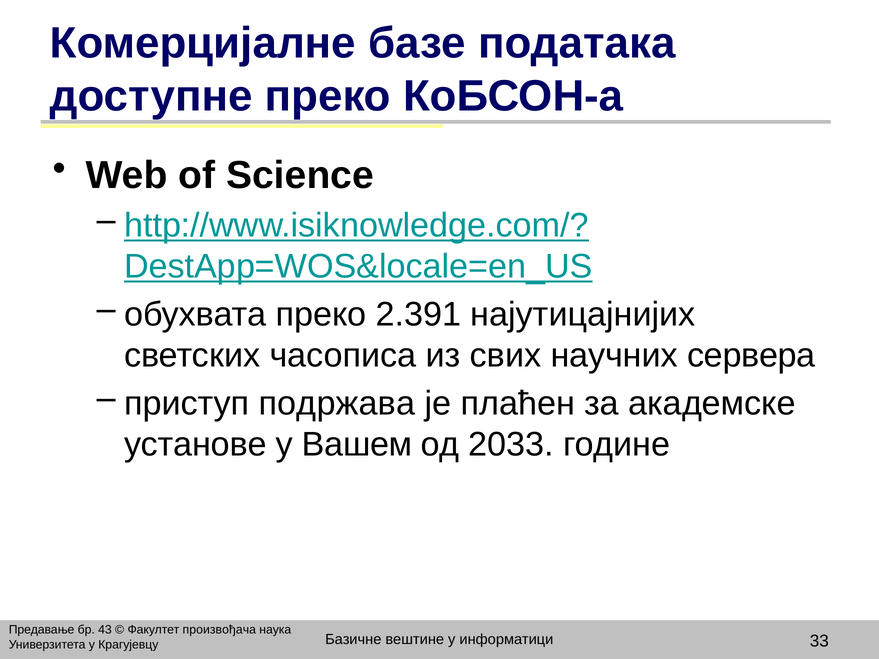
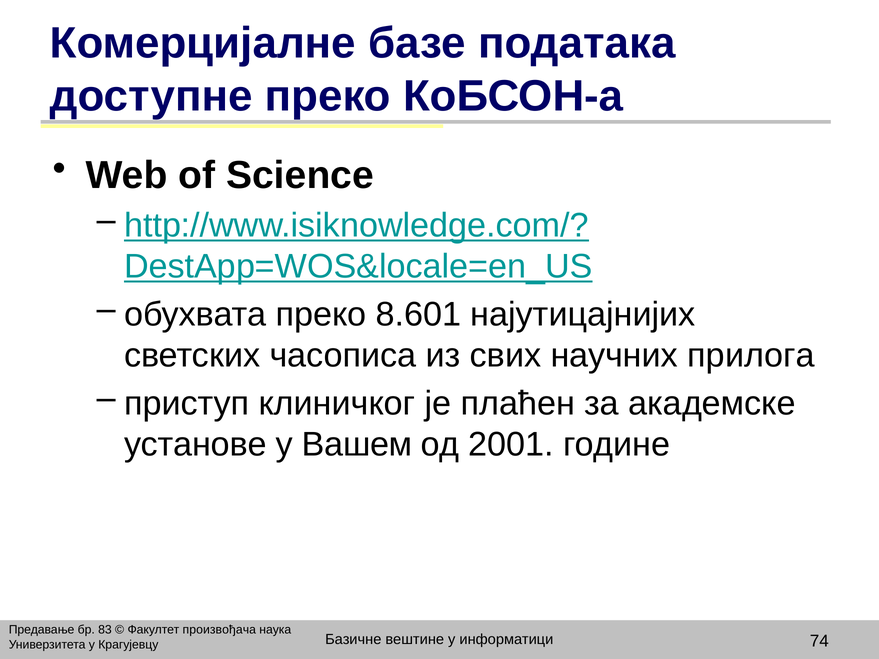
2.391: 2.391 -> 8.601 (418, 315)
сервера: сервера -> прилога (751, 356)
подржава: подржава -> клиничког (337, 404)
2033: 2033 -> 2001 (511, 445)
43: 43 -> 83 (105, 630)
33: 33 -> 74 (819, 641)
